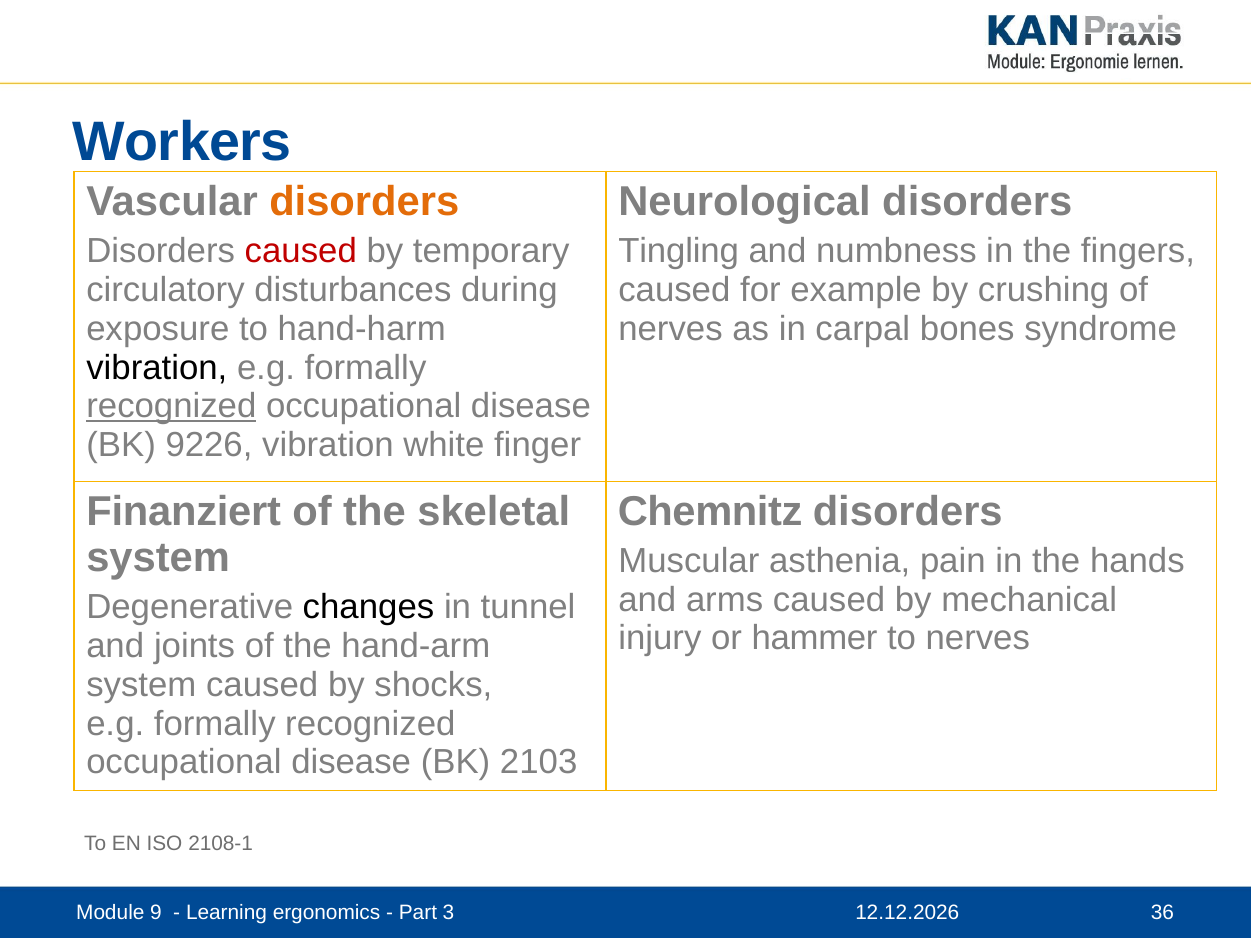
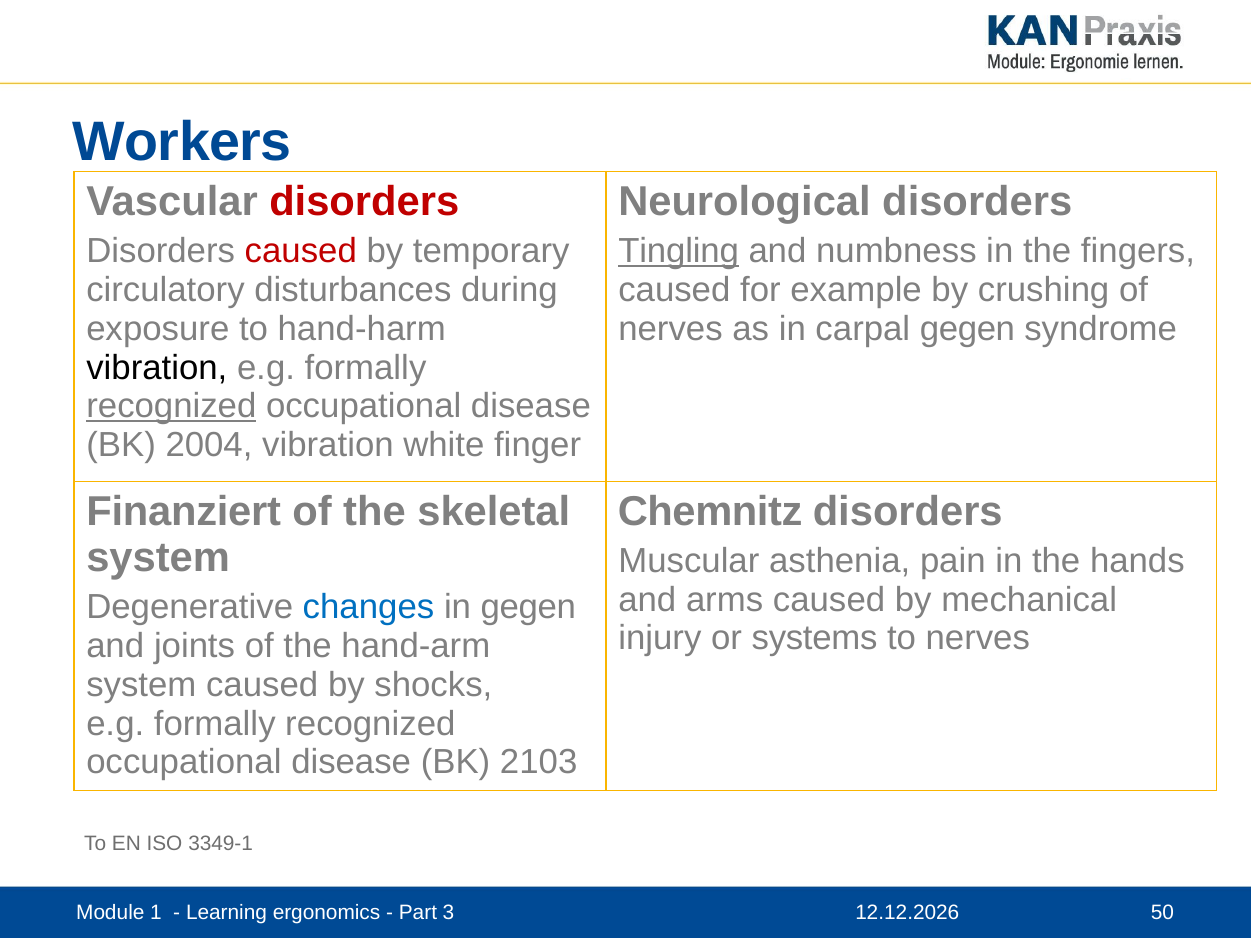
disorders colour: orange -> red (364, 202)
Tingling underline: none -> present (679, 251)
carpal bones: bones -> gegen (967, 329)
9226: 9226 -> 2004 (209, 445)
changes colour: black -> blue (368, 608)
in tunnel: tunnel -> gegen (528, 608)
hammer: hammer -> systems (815, 639)
2108-1: 2108-1 -> 3349-1 (221, 844)
9: 9 -> 1 (156, 913)
36: 36 -> 50 (1163, 913)
